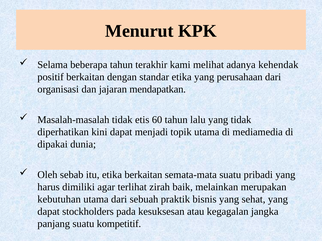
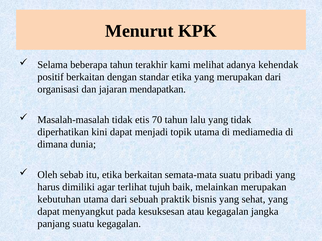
yang perusahaan: perusahaan -> merupakan (240, 77)
60: 60 -> 70 (157, 120)
dipakai: dipakai -> dimana (53, 145)
zirah: zirah -> tujuh (160, 187)
stockholders: stockholders -> menyangkut (88, 212)
suatu kompetitif: kompetitif -> kegagalan (119, 224)
